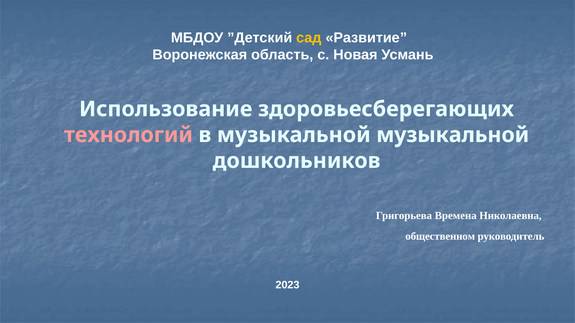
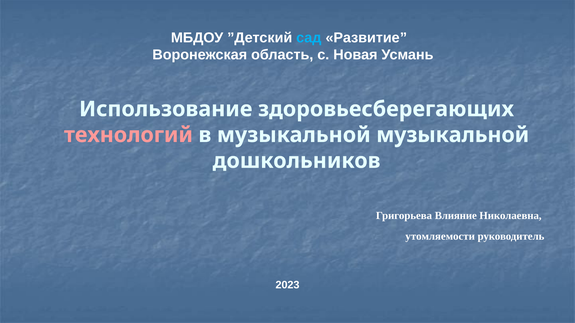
сад colour: yellow -> light blue (309, 38)
Времена: Времена -> Влияние (456, 216)
общественном: общественном -> утомляемости (440, 237)
